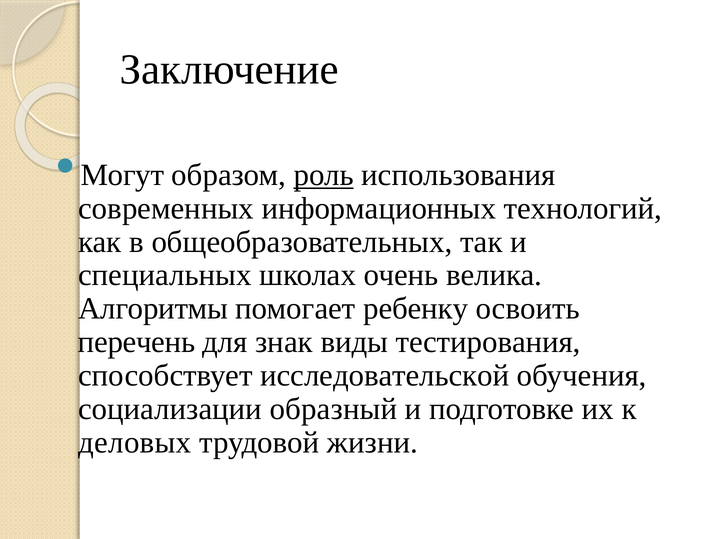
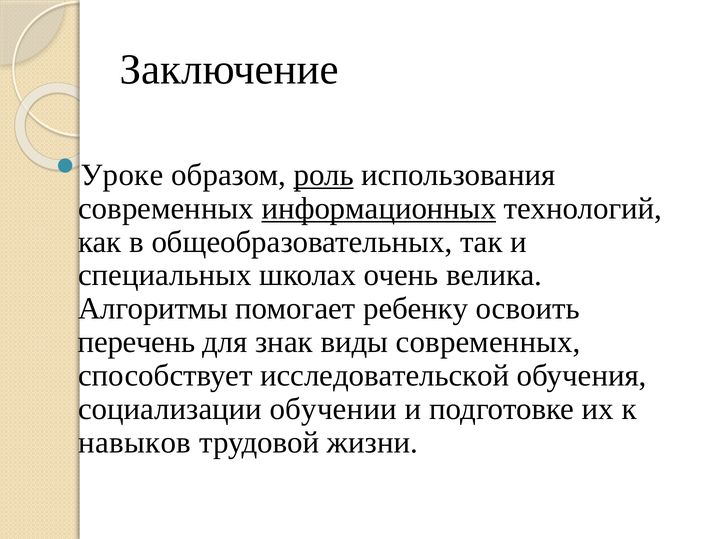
Могут: Могут -> Уроке (122, 175)
информационных underline: none -> present (379, 208)
виды тестирования: тестирования -> современных (488, 342)
образный: образный -> обучении (333, 409)
деловых: деловых -> навыков (135, 443)
